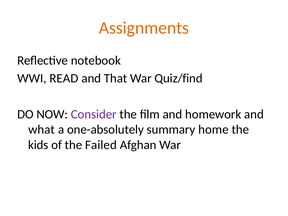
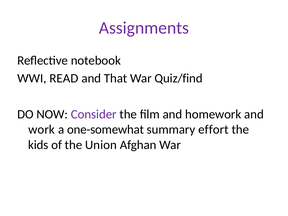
Assignments colour: orange -> purple (144, 28)
what: what -> work (42, 130)
one-absolutely: one-absolutely -> one-somewhat (105, 130)
home: home -> effort (213, 130)
Failed: Failed -> Union (101, 145)
